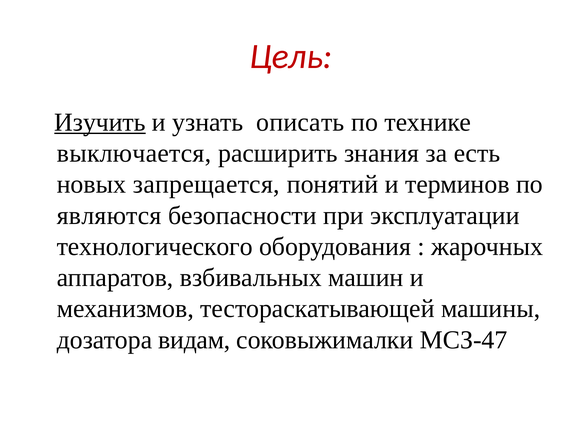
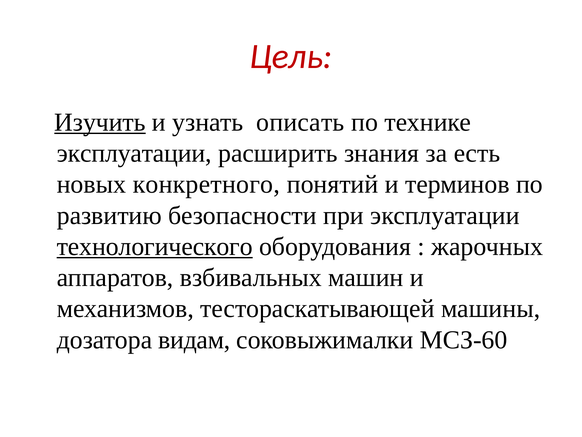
выключается: выключается -> эксплуатации (134, 153)
запрещается: запрещается -> конкретного (206, 184)
являются: являются -> развитию (109, 215)
технологического underline: none -> present (155, 246)
МСЗ-47: МСЗ-47 -> МСЗ-60 (464, 339)
